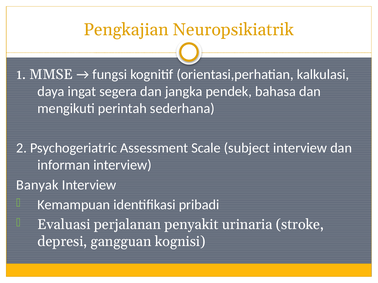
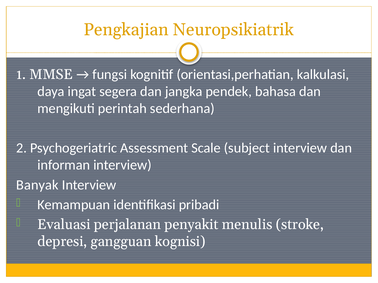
urinaria: urinaria -> menulis (247, 225)
